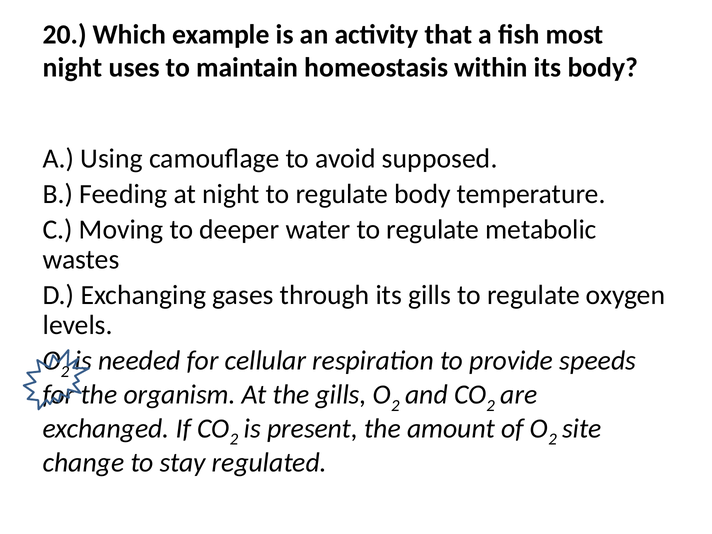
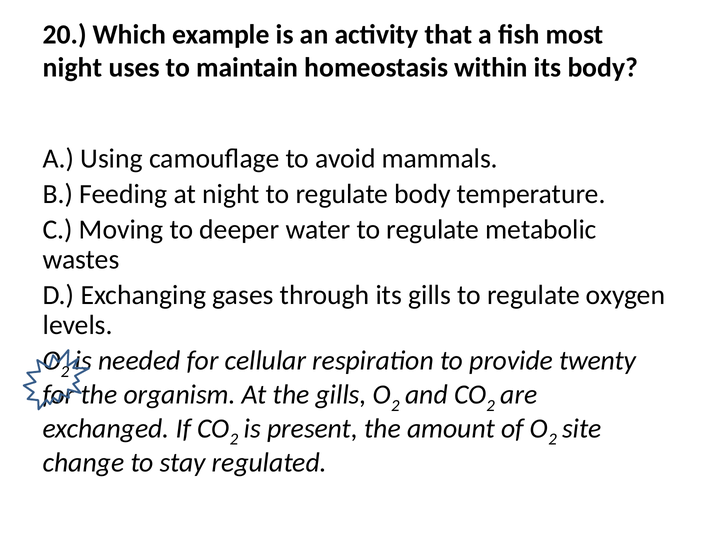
supposed: supposed -> mammals (440, 159)
speeds: speeds -> twenty (598, 361)
